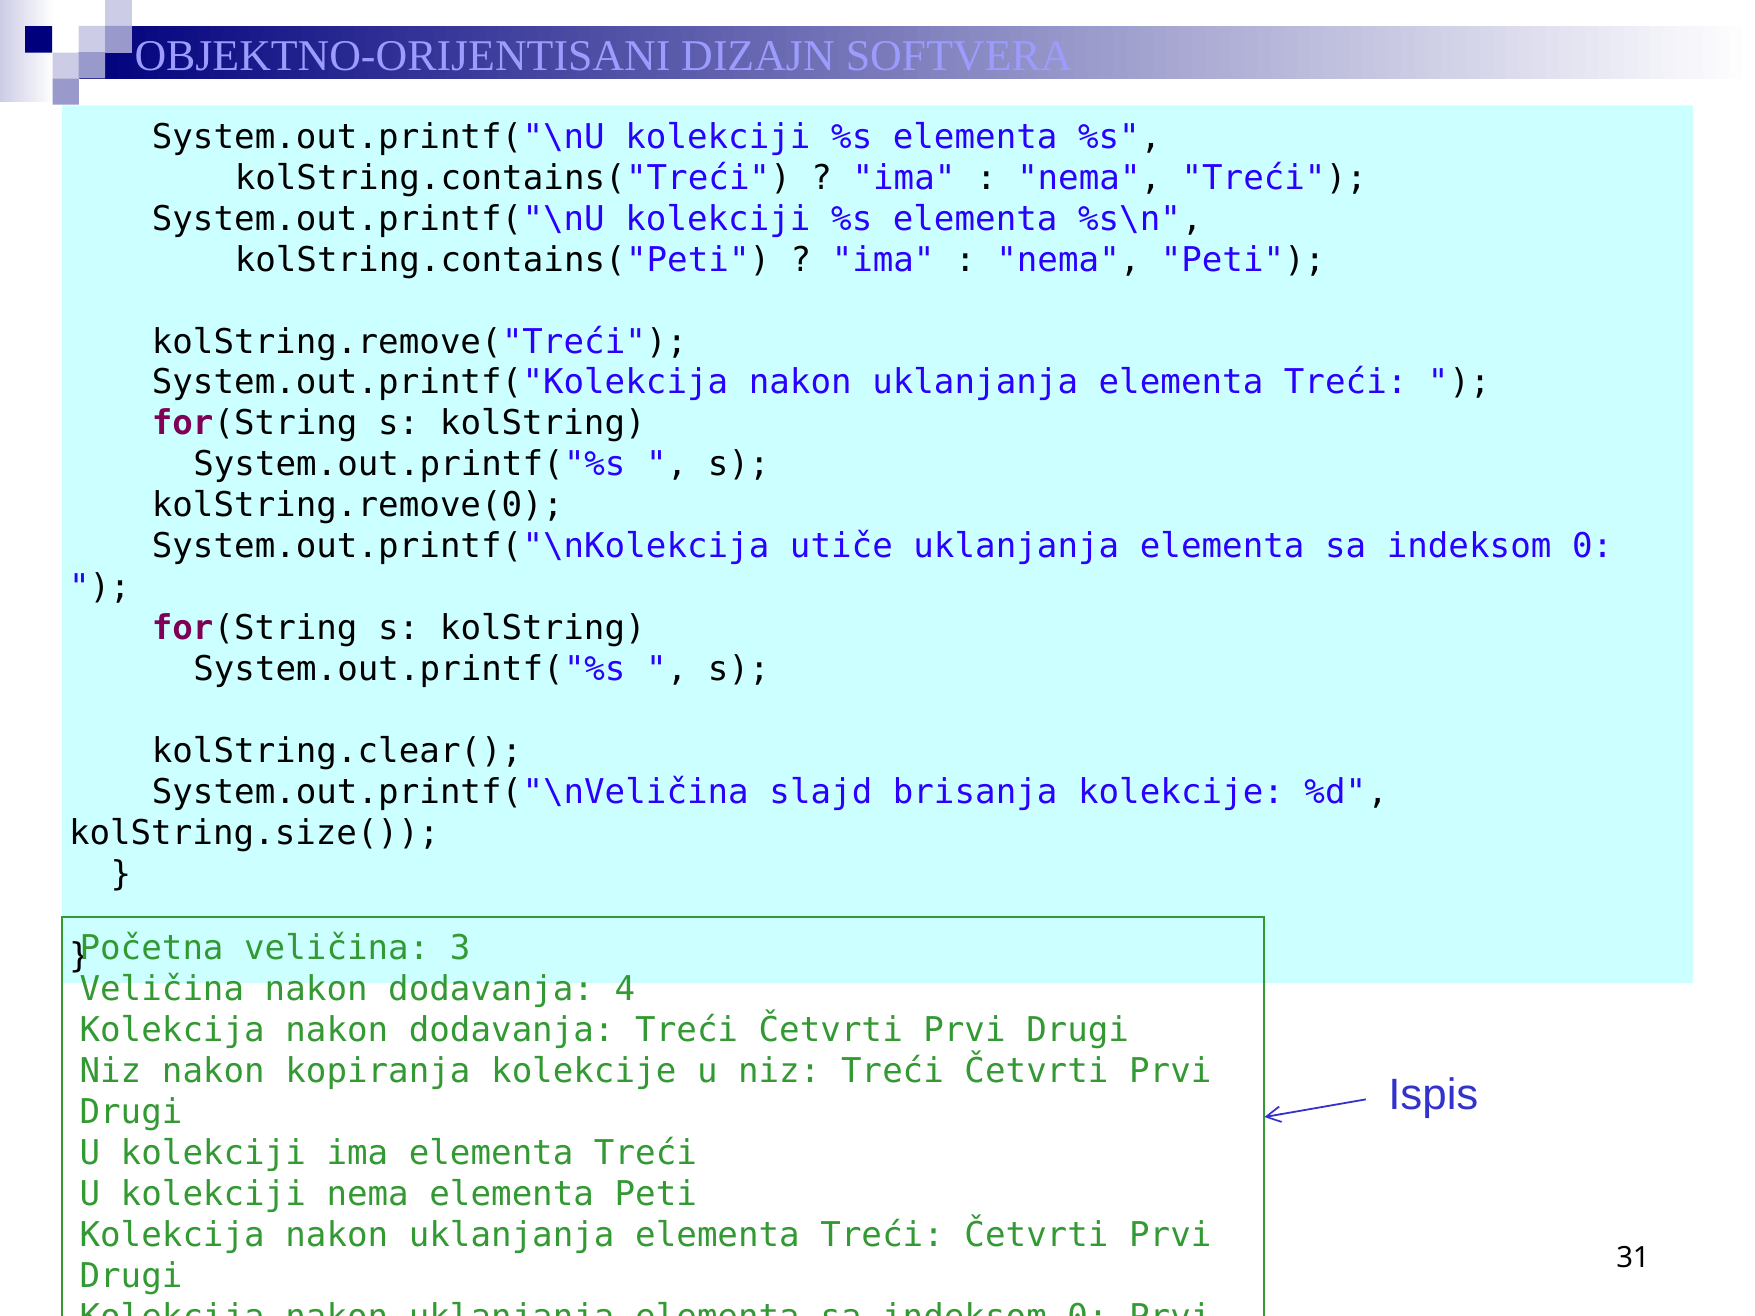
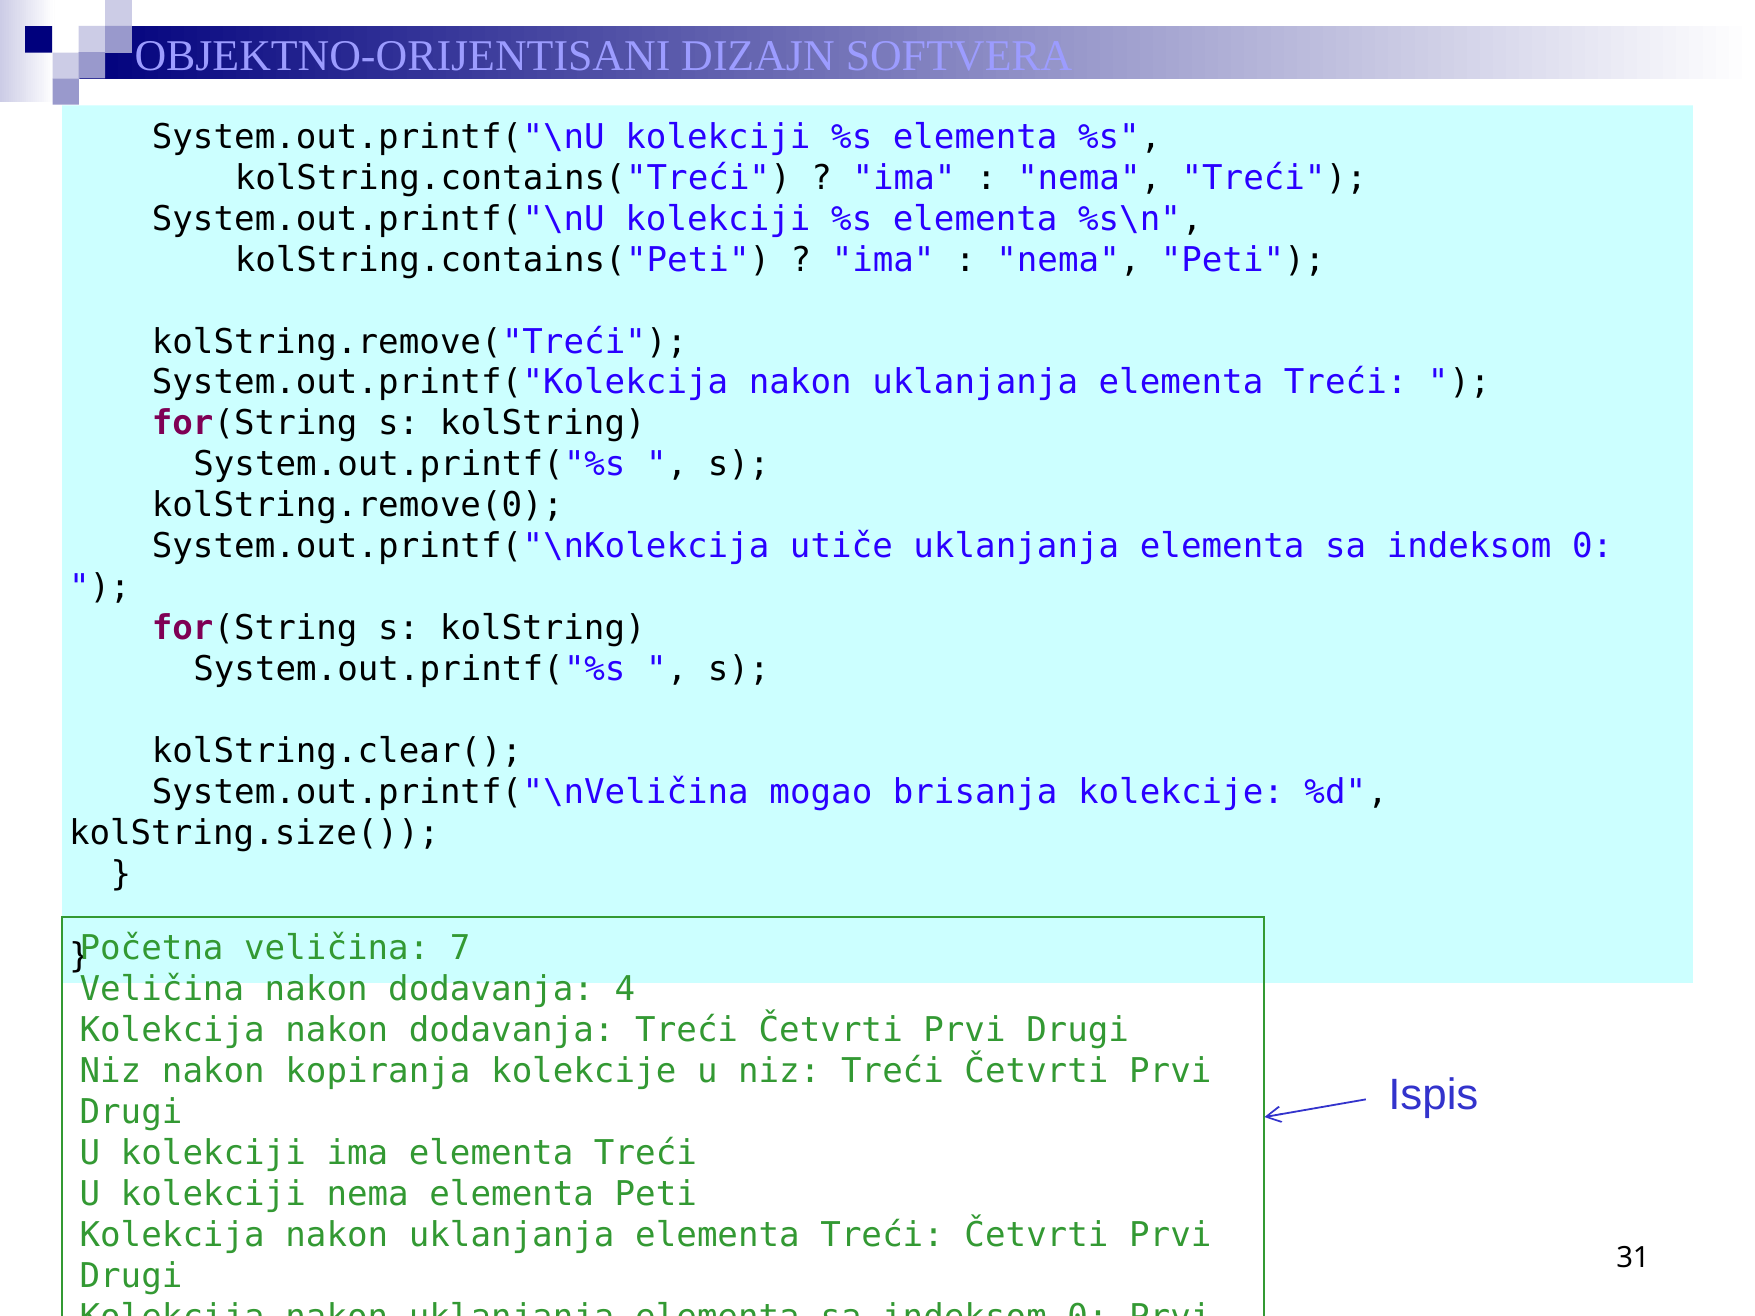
slajd: slajd -> mogao (821, 793)
3: 3 -> 7 (460, 949)
